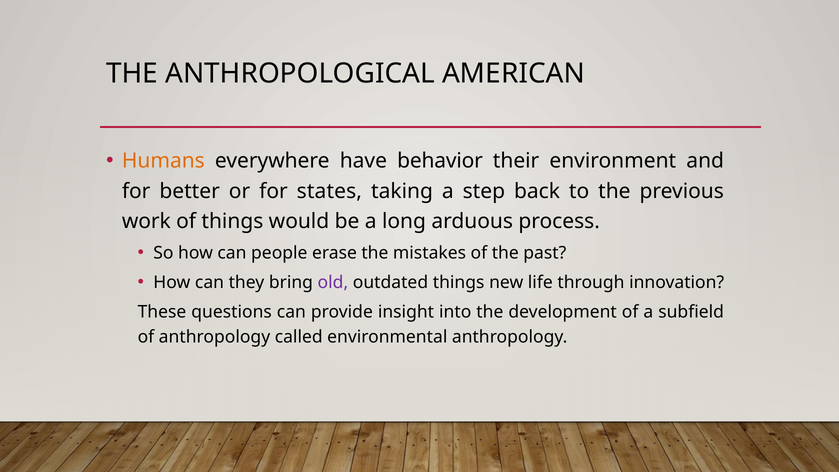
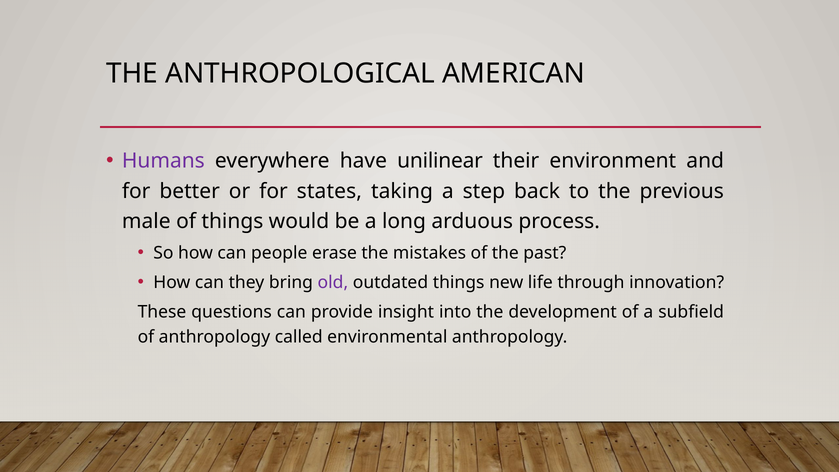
Humans colour: orange -> purple (163, 161)
behavior: behavior -> unilinear (440, 161)
work: work -> male (146, 221)
